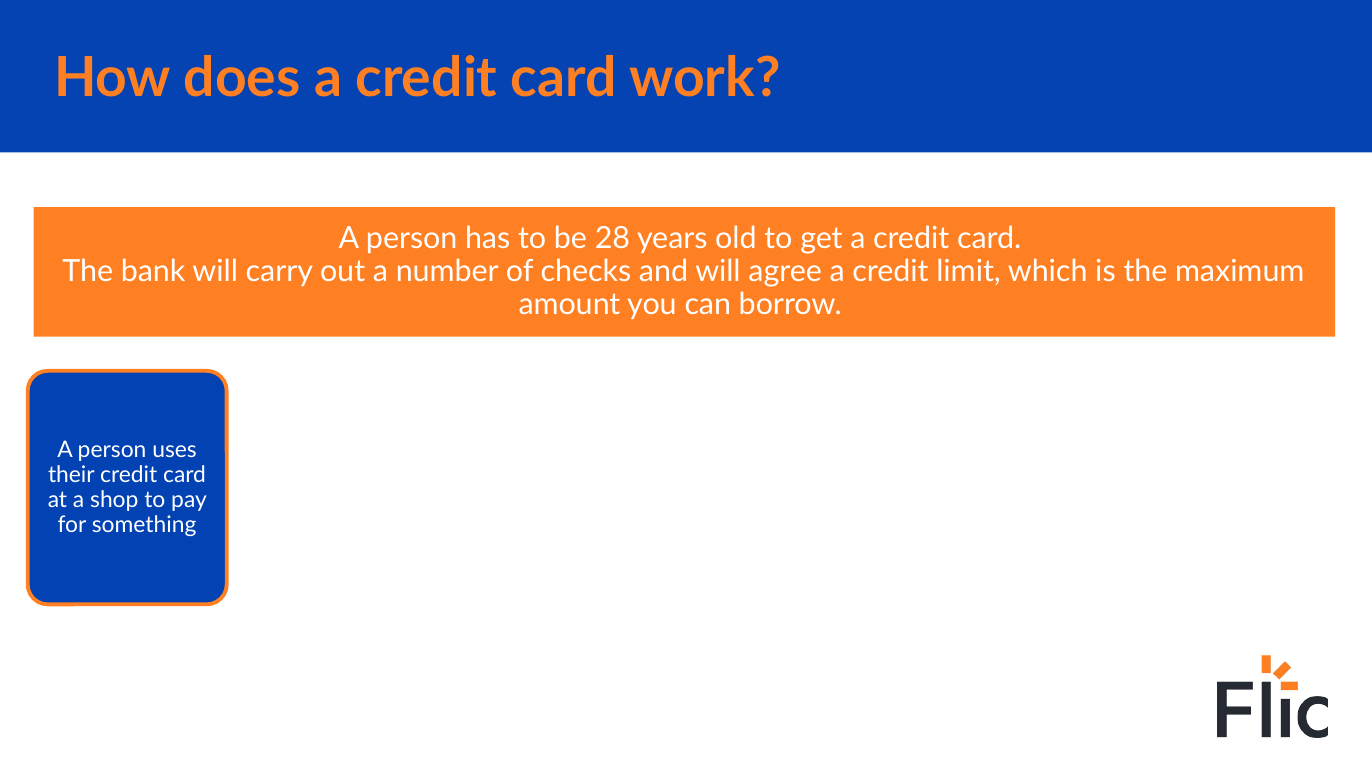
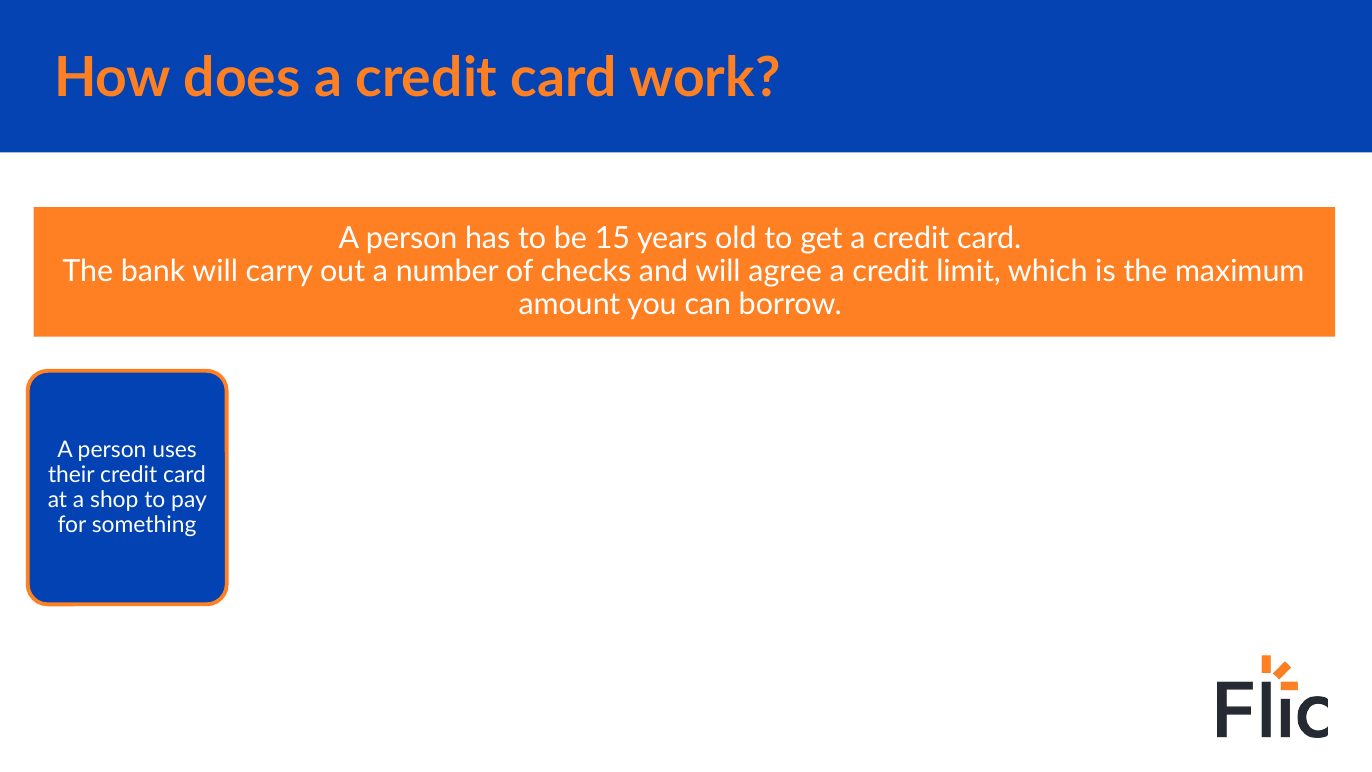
28: 28 -> 15 (612, 239)
